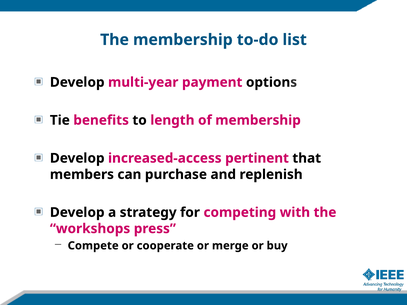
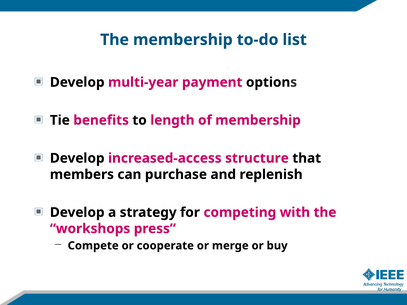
pertinent: pertinent -> structure (257, 158)
